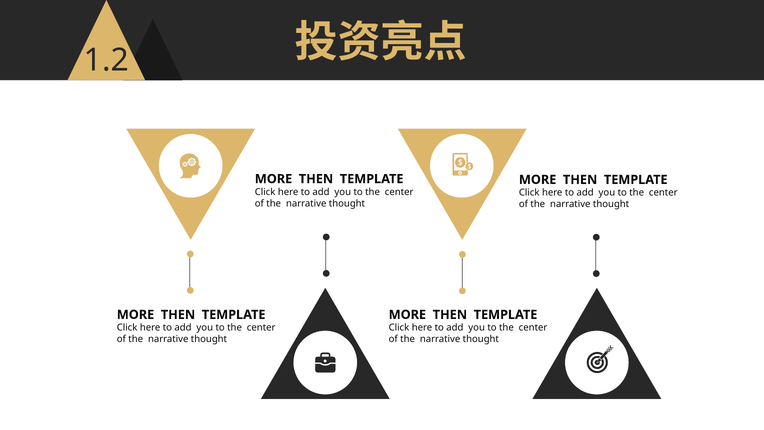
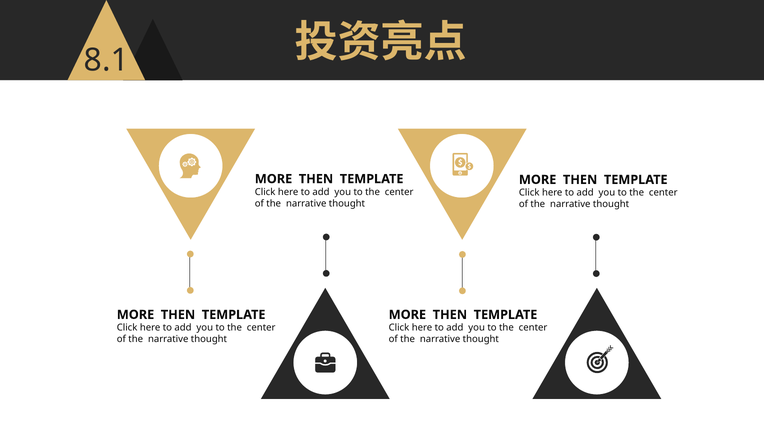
1.2: 1.2 -> 8.1 (106, 60)
